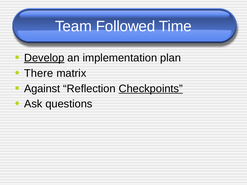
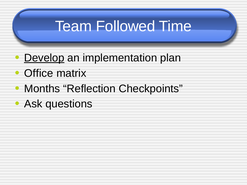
There: There -> Office (39, 73)
Against: Against -> Months (42, 89)
Checkpoints underline: present -> none (151, 89)
